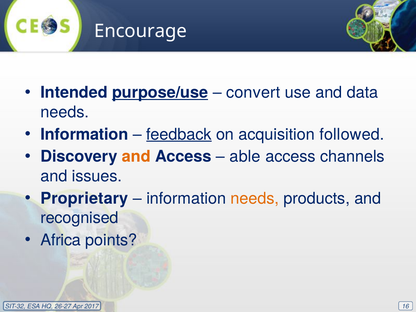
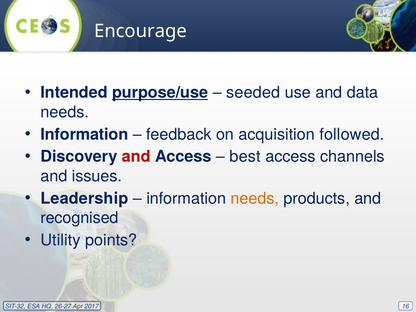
convert: convert -> seeded (253, 93)
feedback underline: present -> none (179, 134)
and colour: orange -> red (136, 157)
able: able -> best (245, 157)
Proprietary: Proprietary -> Leadership (84, 198)
Africa: Africa -> Utility (61, 240)
